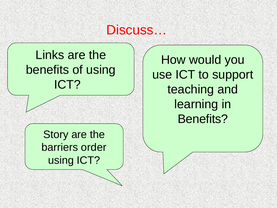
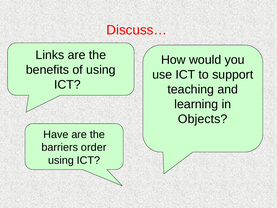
Benefits: Benefits -> Objects (203, 119)
Story: Story -> Have (56, 134)
